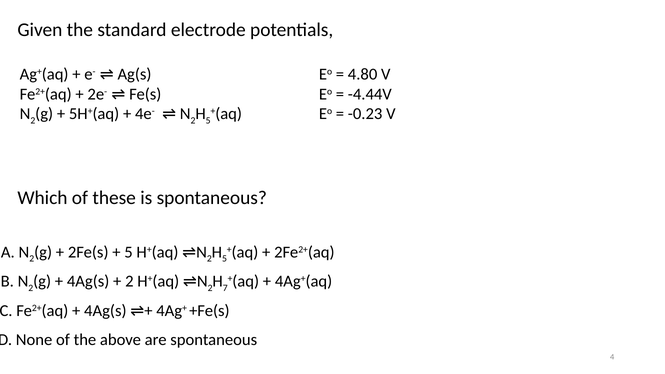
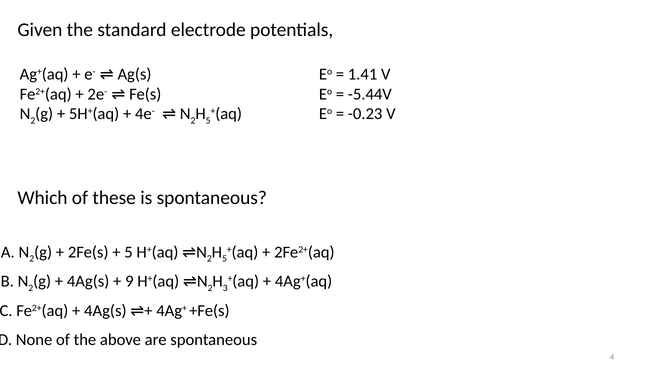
4.80: 4.80 -> 1.41 (363, 74)
-4.44V: -4.44V -> -5.44V (370, 94)
7: 7 -> 3 (225, 288)
2: 2 -> 9 (129, 282)
